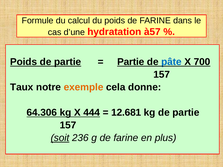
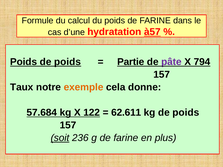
à57 underline: none -> present (152, 32)
Poids de partie: partie -> poids (68, 62)
pâte colour: blue -> purple (171, 62)
700: 700 -> 794 (202, 62)
64.306: 64.306 -> 57.684 (42, 113)
444: 444 -> 122 (92, 113)
12.681: 12.681 -> 62.611 (126, 113)
kg de partie: partie -> poids (186, 113)
